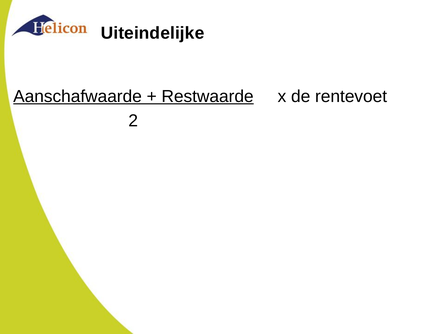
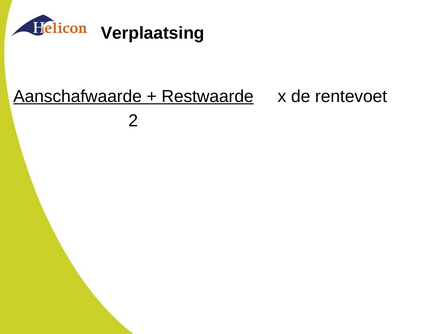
Uiteindelijke: Uiteindelijke -> Verplaatsing (153, 33)
